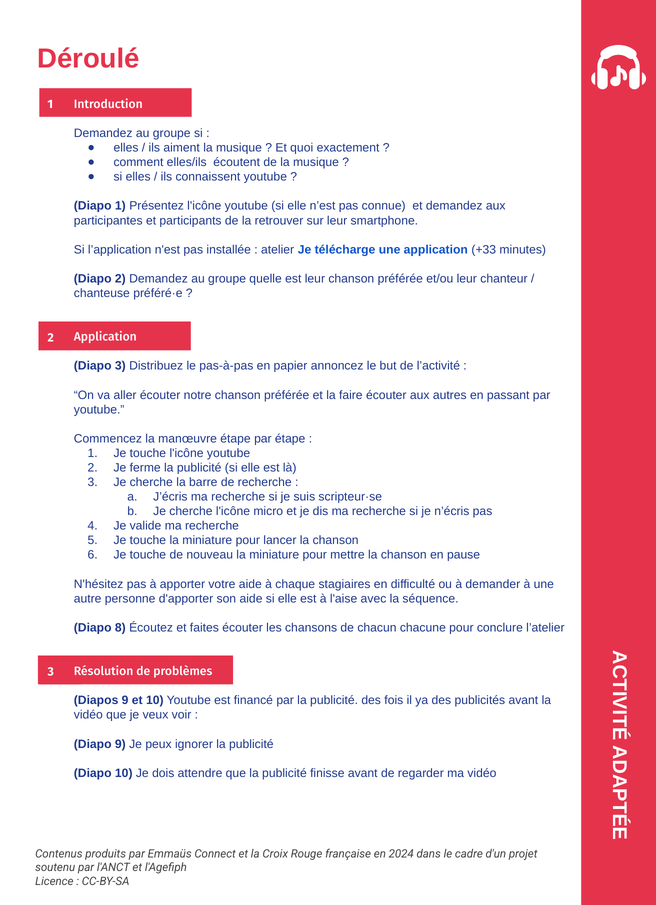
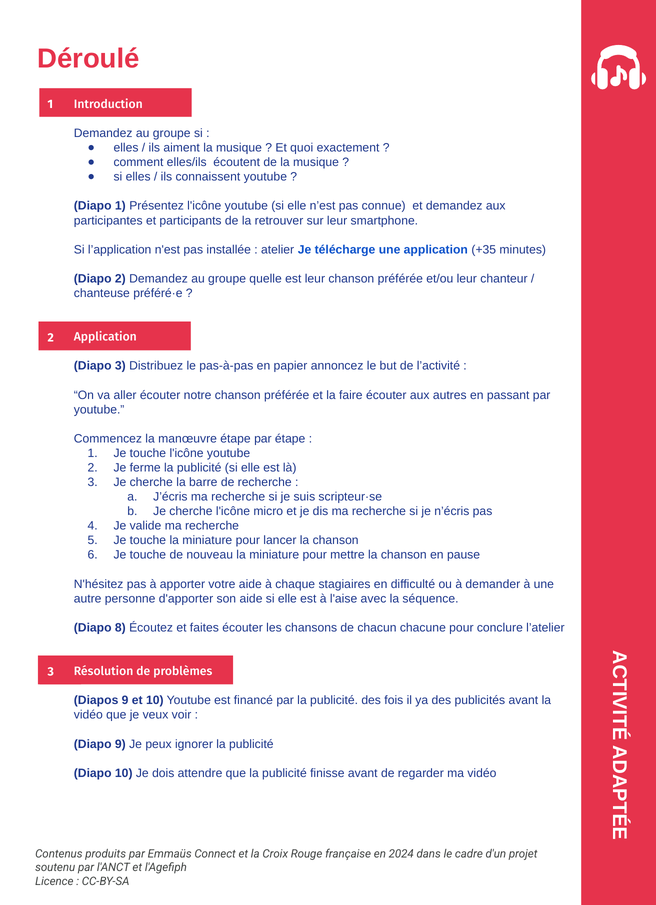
+33: +33 -> +35 (484, 250)
